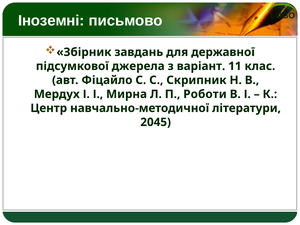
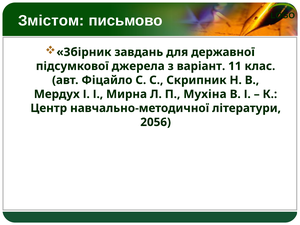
Іноземні: Іноземні -> Змістом (51, 21)
Роботи: Роботи -> Мухіна (205, 94)
2045: 2045 -> 2056 (156, 122)
